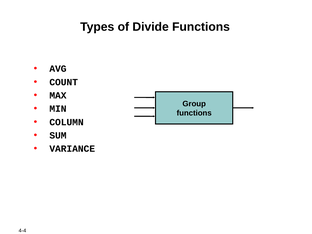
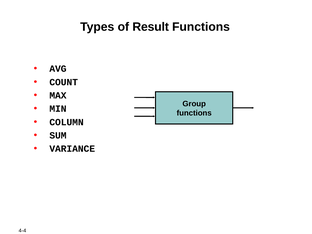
Divide: Divide -> Result (151, 27)
